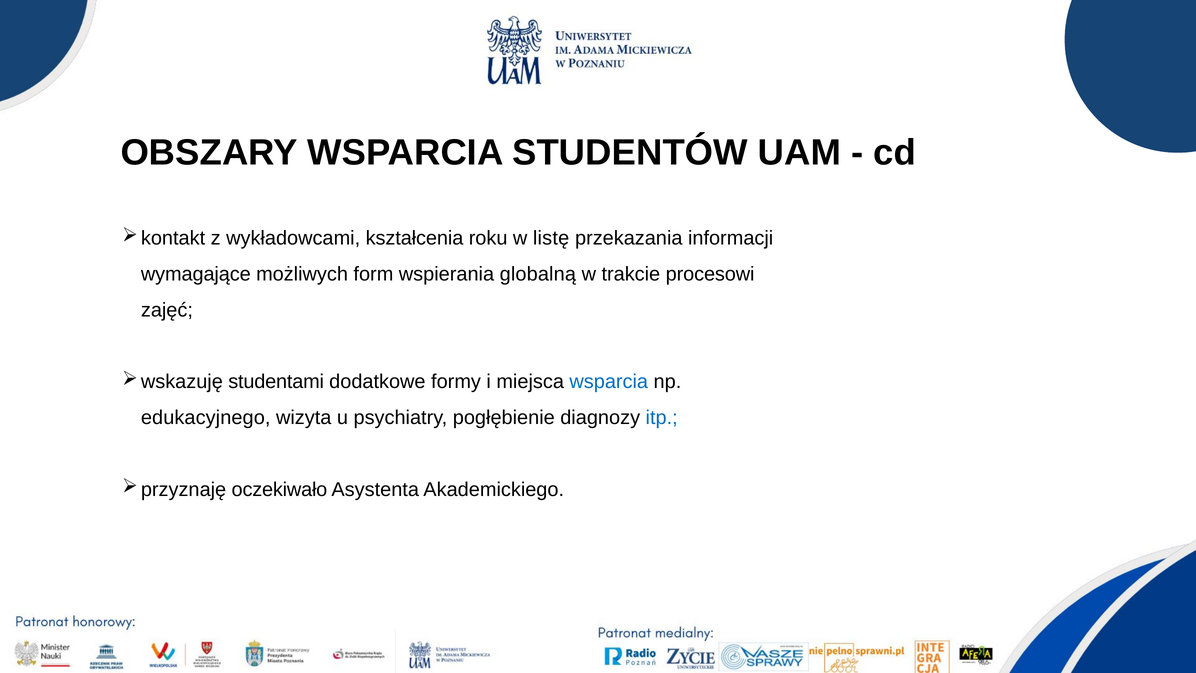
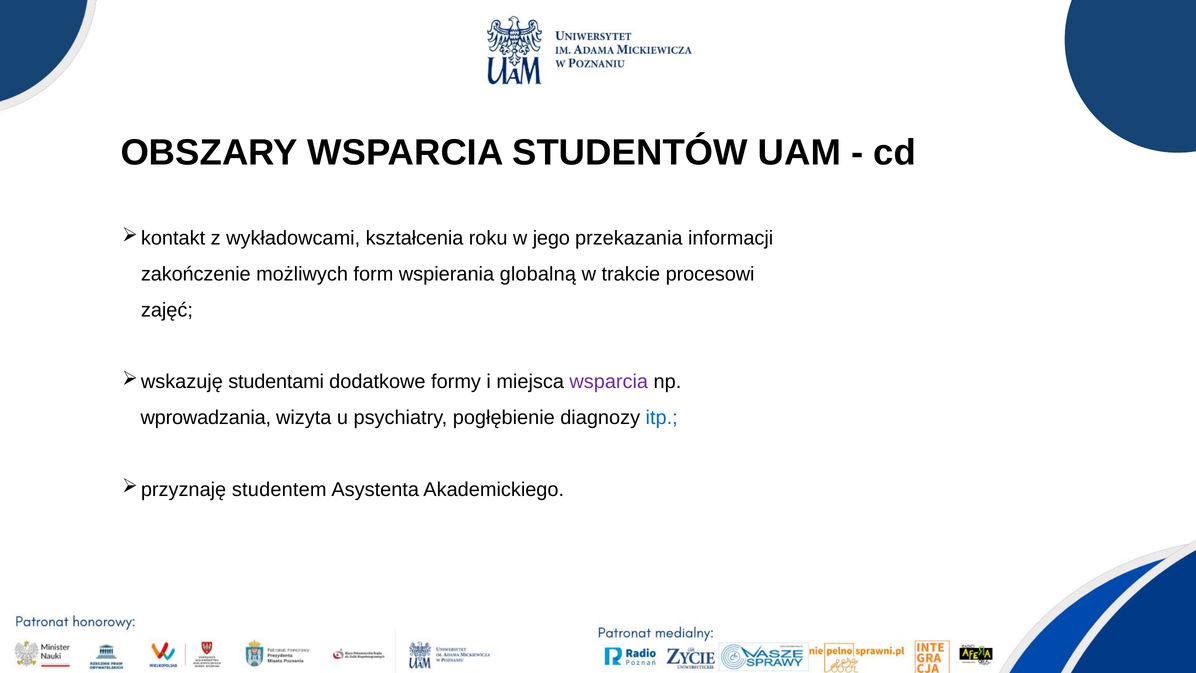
listę: listę -> jego (551, 238)
wymagające: wymagające -> zakończenie (196, 274)
wsparcia colour: blue -> purple (609, 382)
edukacyjnego: edukacyjnego -> wprowadzania (206, 418)
oczekiwało: oczekiwało -> studentem (279, 489)
